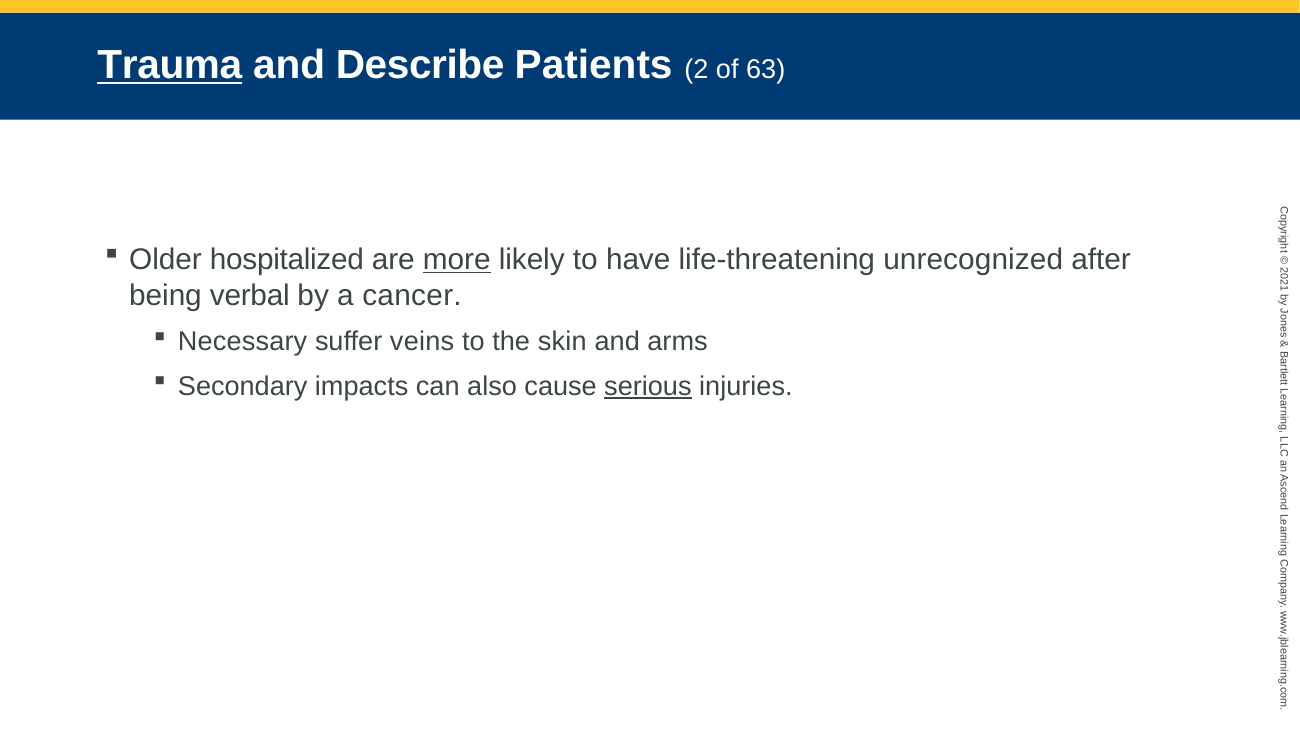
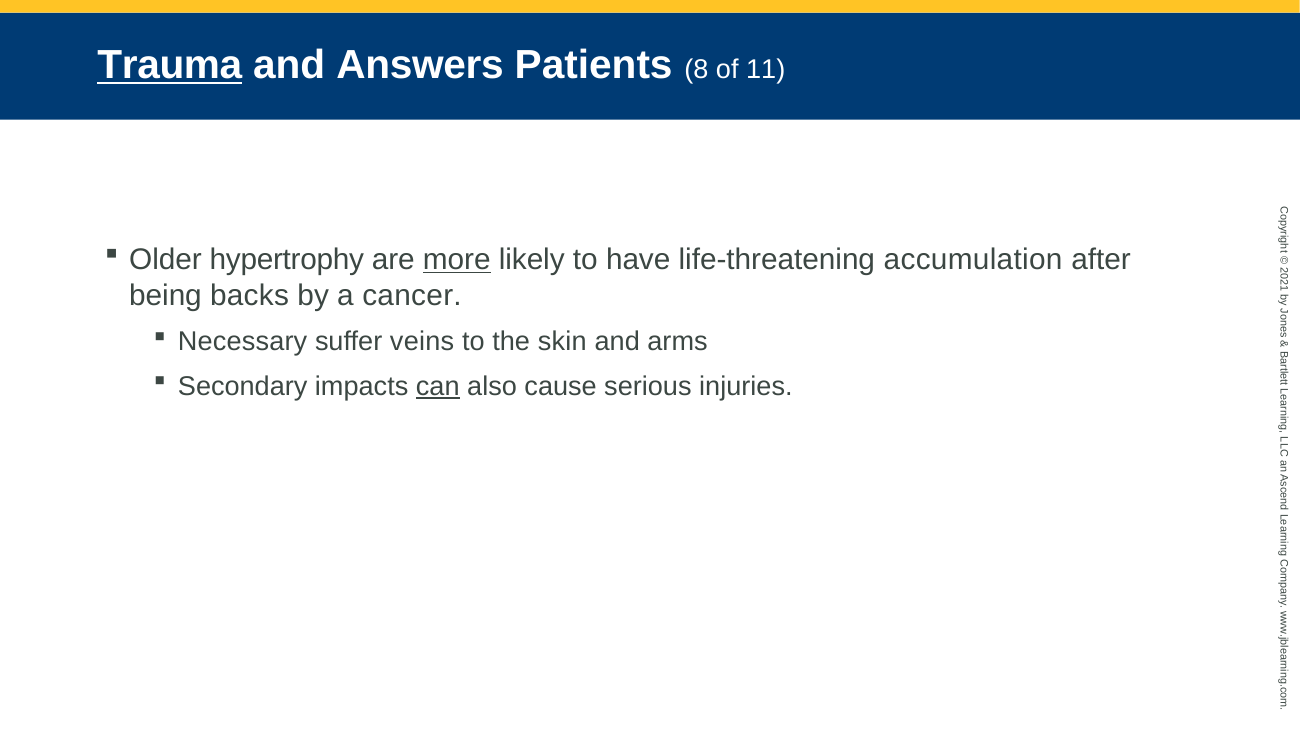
Describe: Describe -> Answers (420, 65)
Patients 2: 2 -> 8 (696, 70)
63: 63 -> 11 (766, 70)
hospitalized: hospitalized -> hypertrophy (287, 260)
unrecognized: unrecognized -> accumulation (973, 260)
verbal: verbal -> backs (250, 296)
can underline: none -> present (438, 386)
serious underline: present -> none (648, 386)
